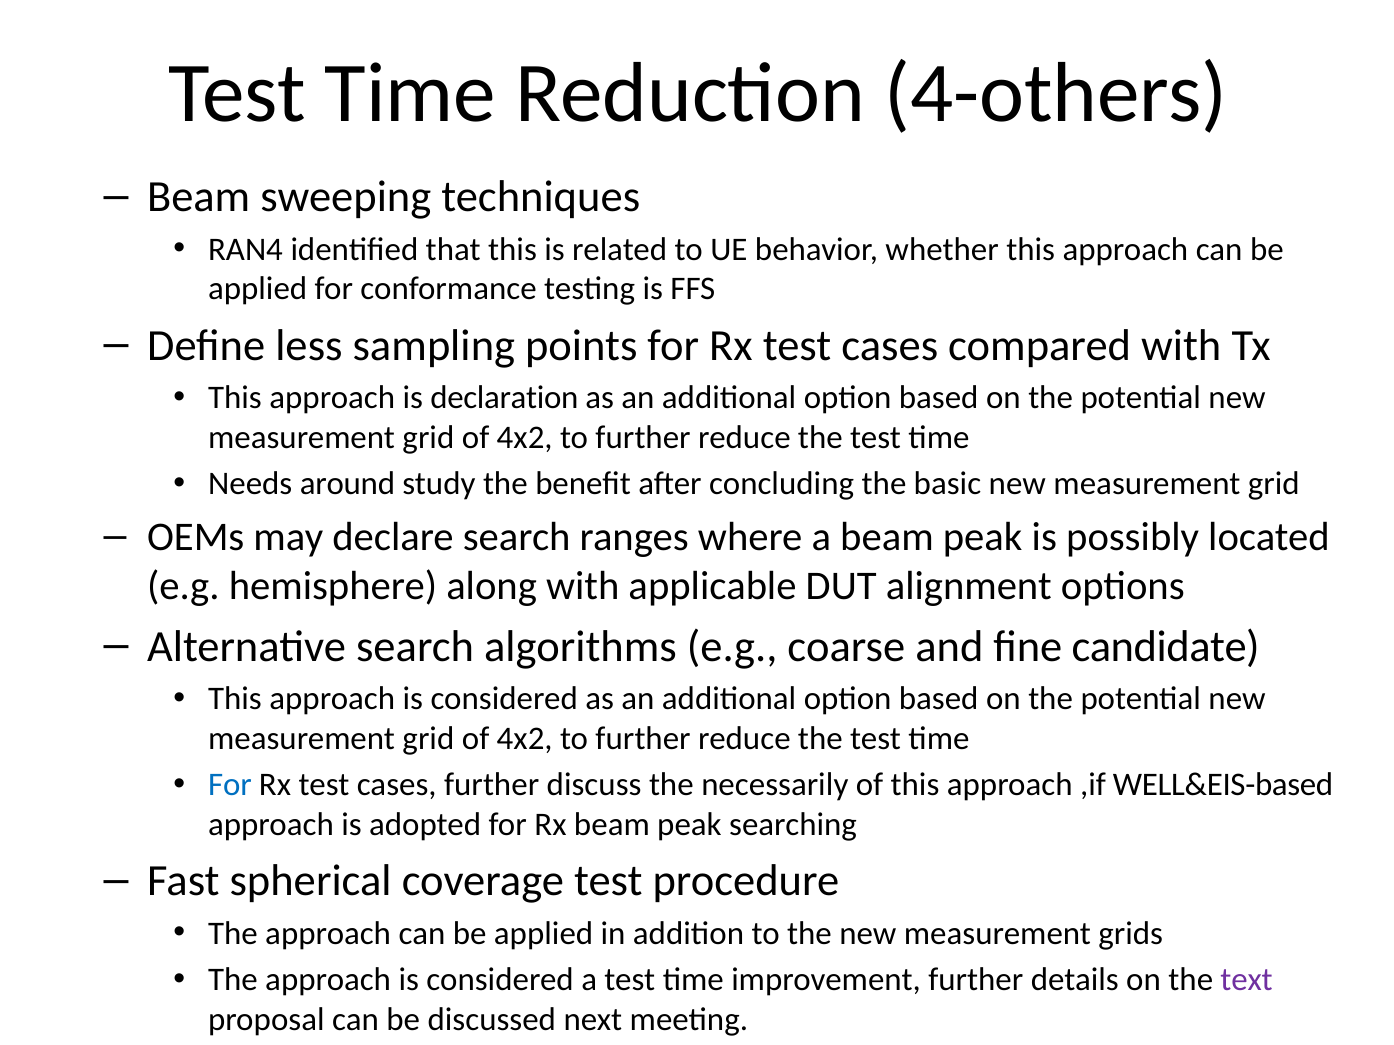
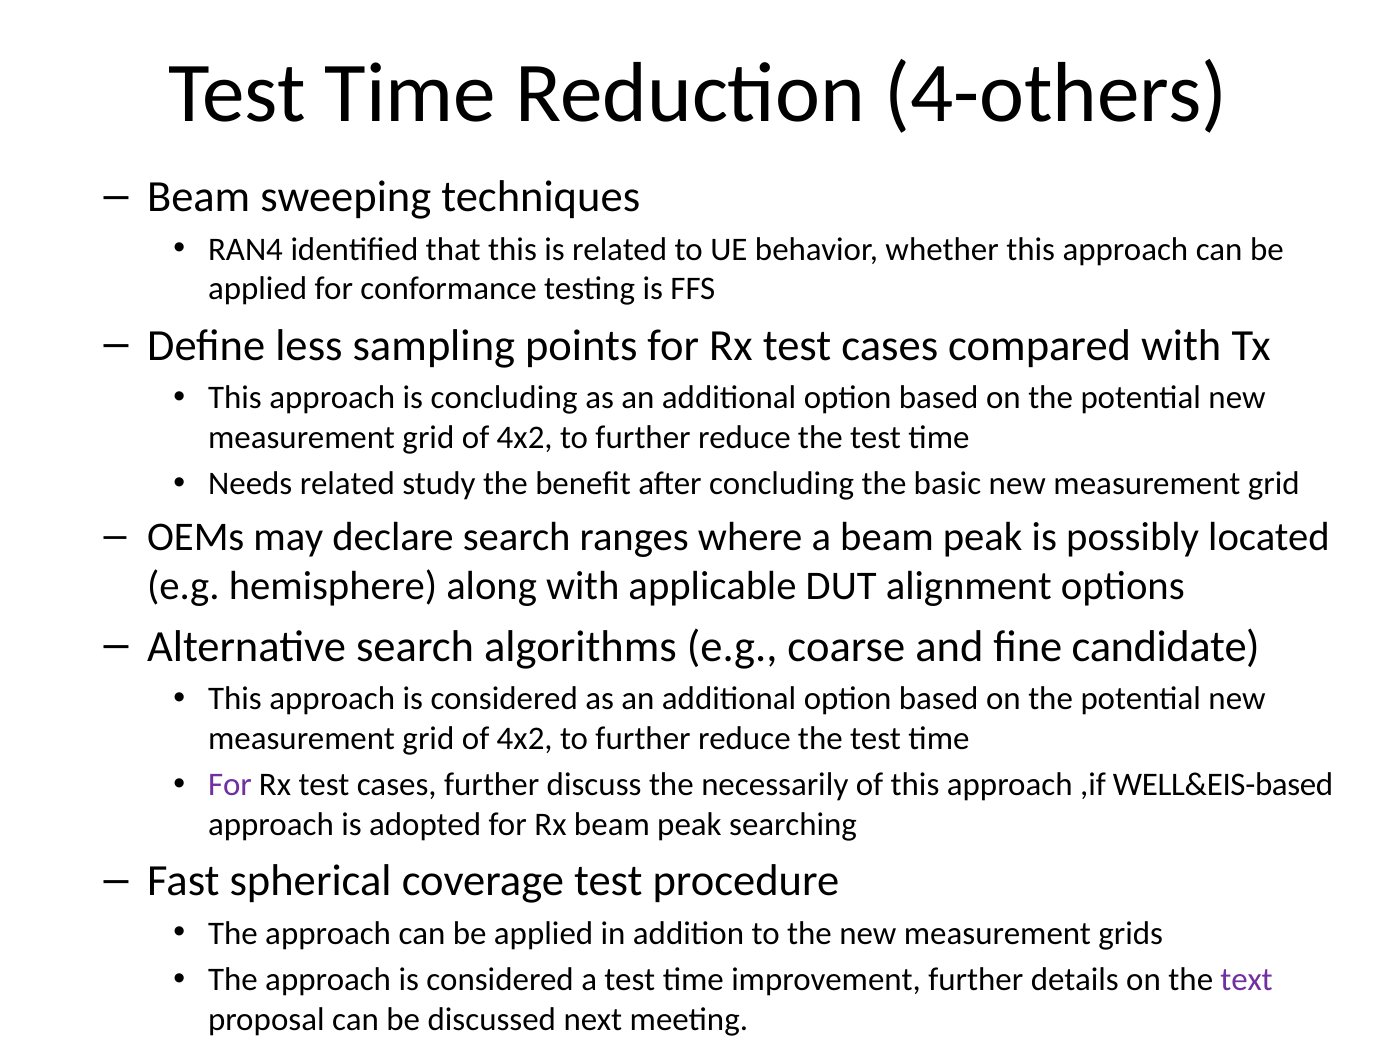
is declaration: declaration -> concluding (504, 398)
Needs around: around -> related (347, 484)
For colour: blue -> purple (230, 785)
